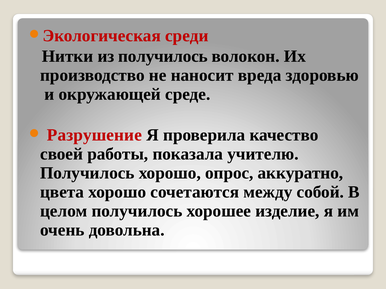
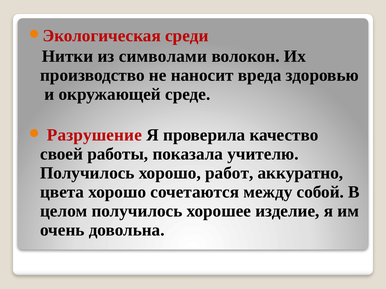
из получилось: получилось -> символами (163, 56)
опрос: опрос -> работ (229, 173)
